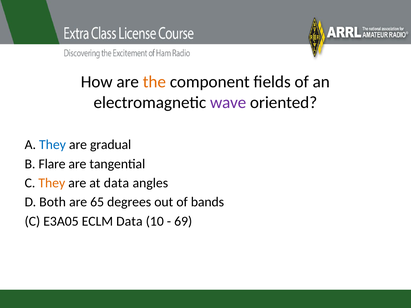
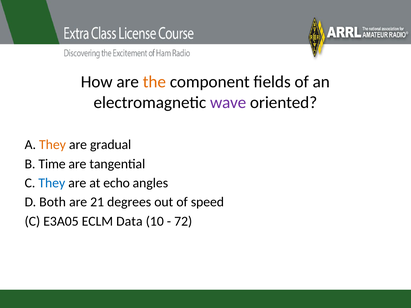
They colour: blue -> orange (52, 145)
Flare: Flare -> Time (52, 164)
They colour: orange -> blue (52, 183)
at data: data -> echo (117, 183)
65: 65 -> 21 (97, 202)
bands: bands -> speed (207, 202)
69: 69 -> 72 (183, 221)
